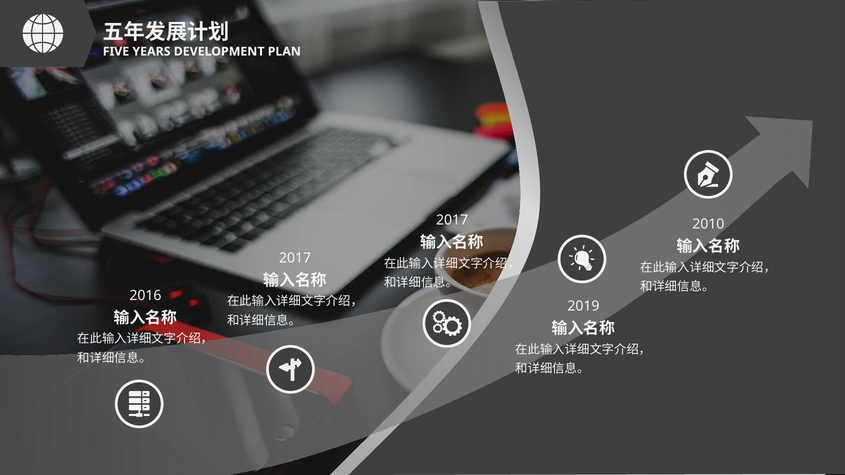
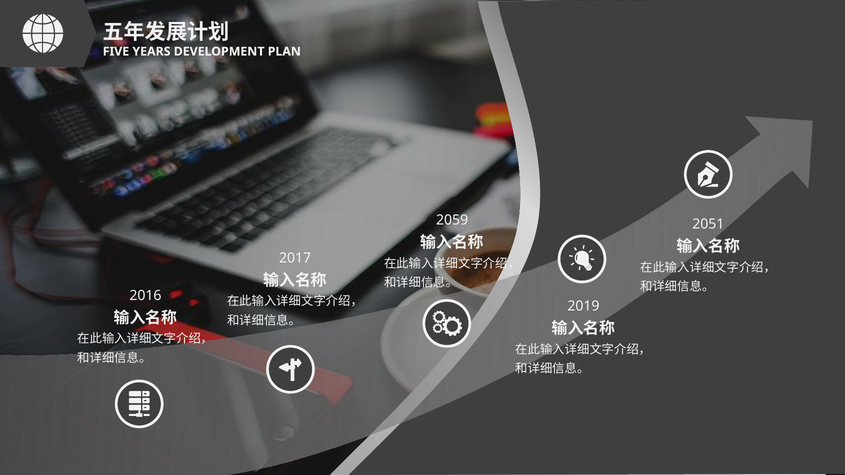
2017: 2017 -> 2059 (452, 220)
2010: 2010 -> 2051 (708, 224)
